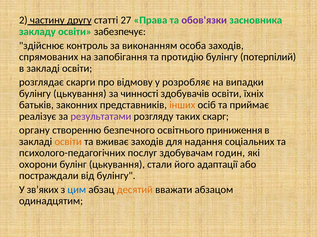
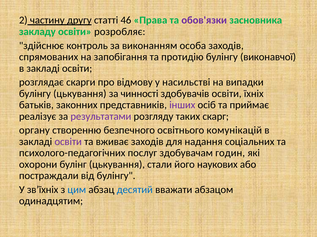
27: 27 -> 46 (126, 20)
забезпечує: забезпечує -> розробляє (120, 32)
потерпілий: потерпілий -> виконавчої (268, 57)
розробляє: розробляє -> насильстві (186, 83)
інших colour: orange -> purple (182, 105)
приниження: приниження -> комунікацій (234, 131)
освіти colour: orange -> purple (68, 142)
адаптації: адаптації -> наукових (217, 165)
зв’яких: зв’яких -> зв’їхніх (43, 190)
десятий colour: orange -> blue (135, 190)
